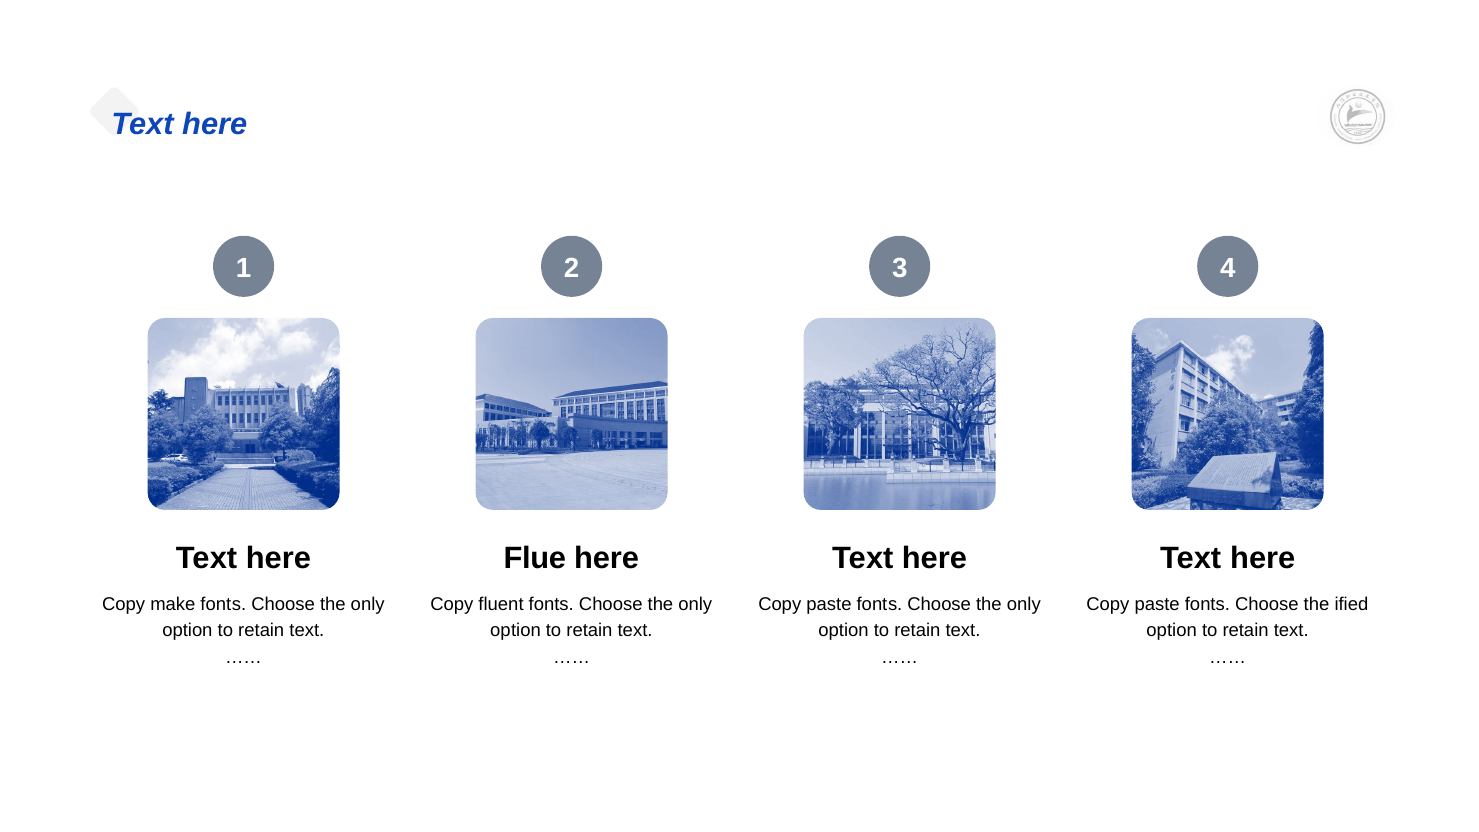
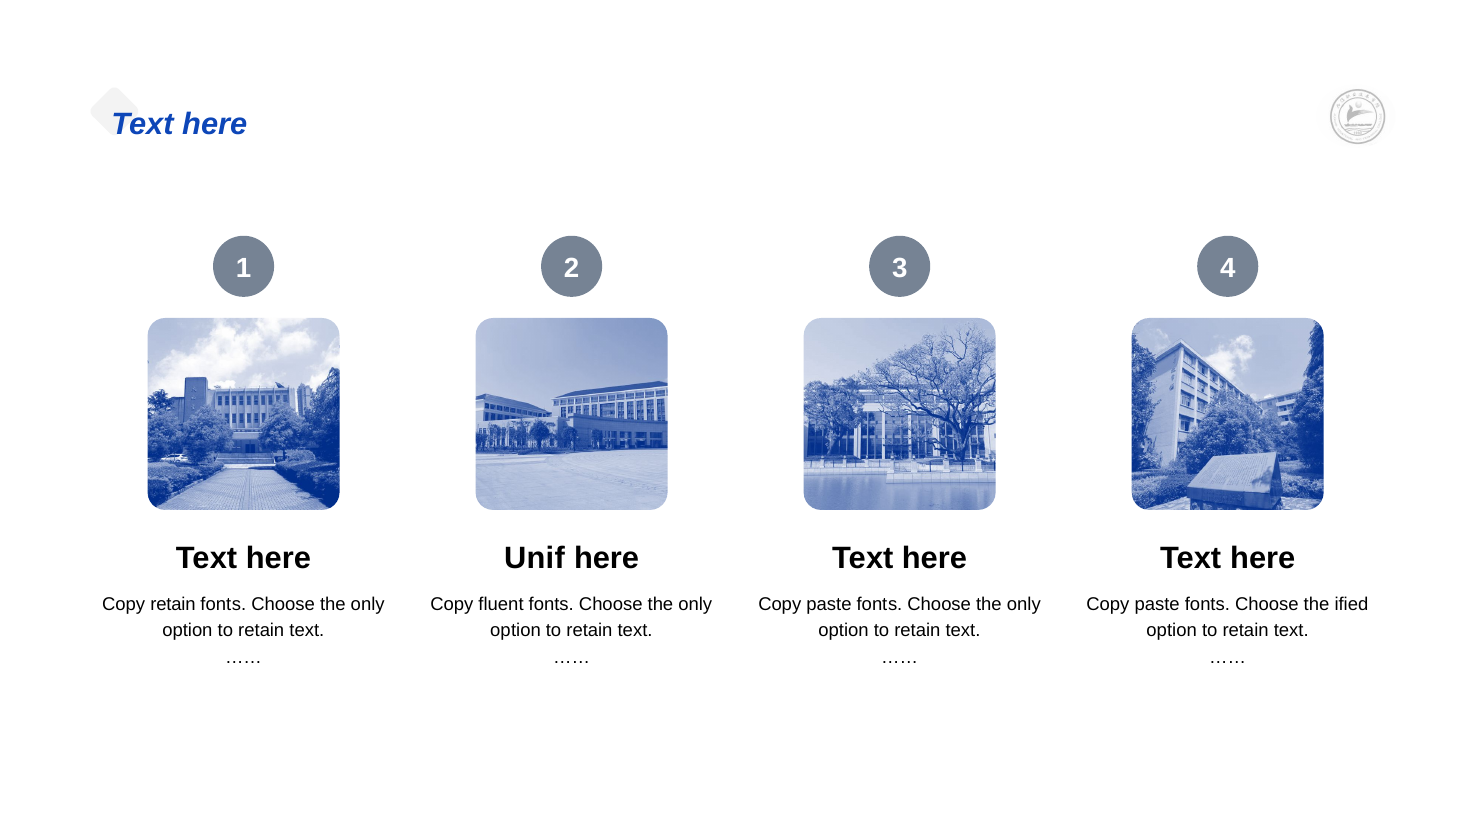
Flue: Flue -> Unif (534, 559)
Copy make: make -> retain (173, 604)
